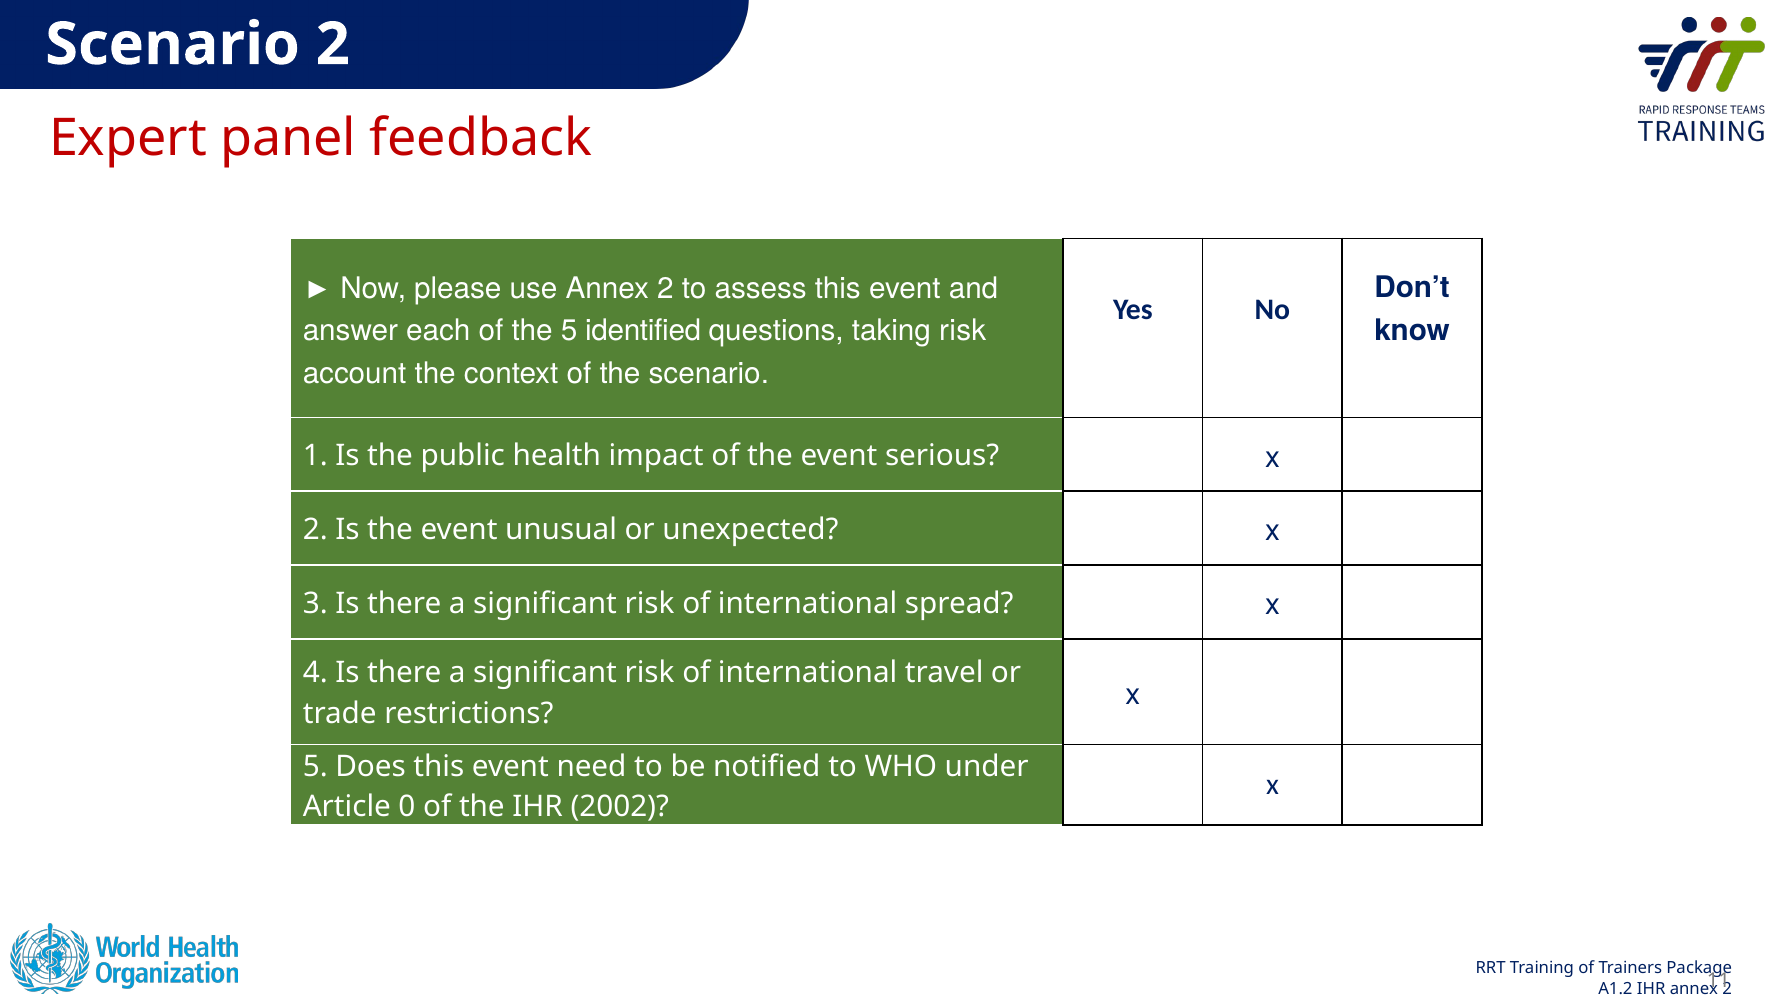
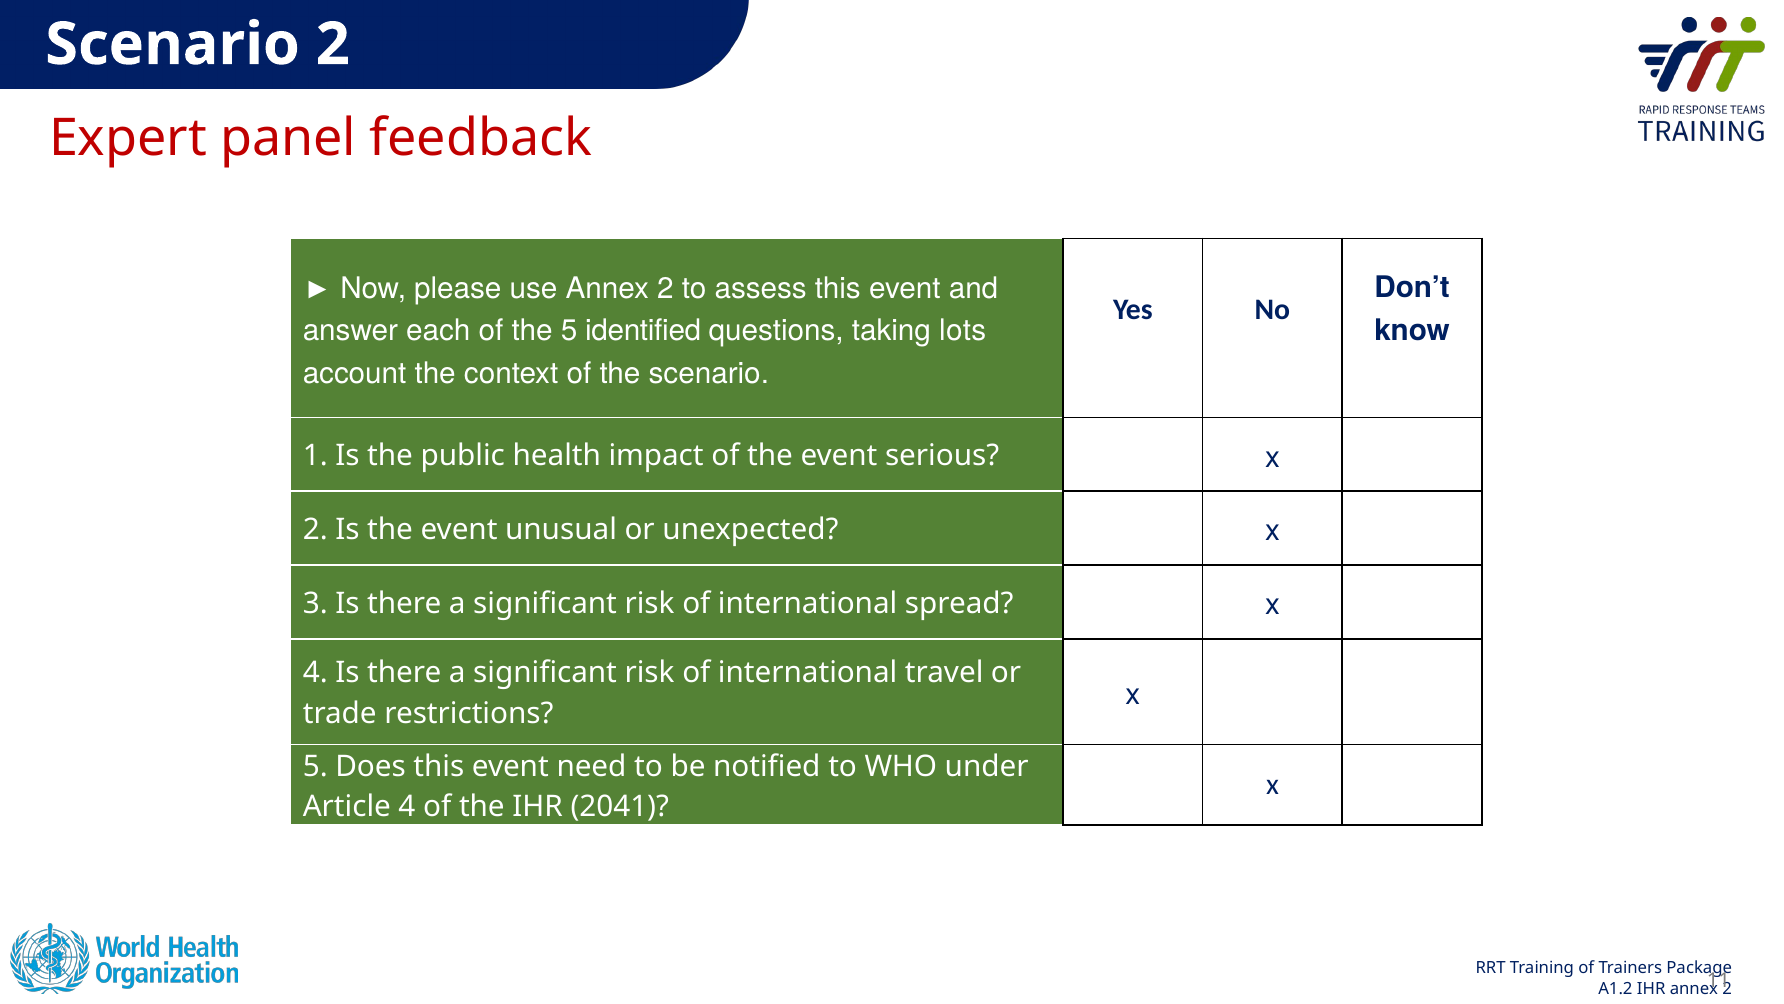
taking risk: risk -> lots (963, 331)
Article 0: 0 -> 4 (407, 806)
2002: 2002 -> 2041 (620, 806)
